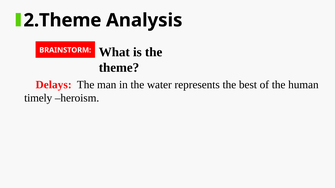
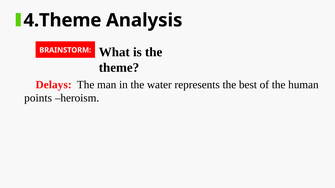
2.Theme: 2.Theme -> 4.Theme (62, 20)
timely: timely -> points (38, 98)
